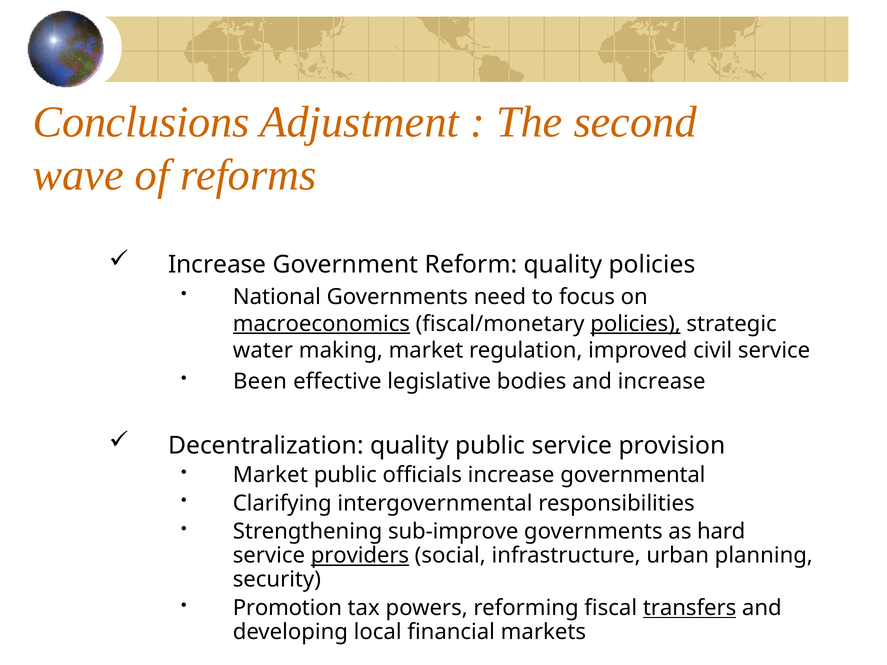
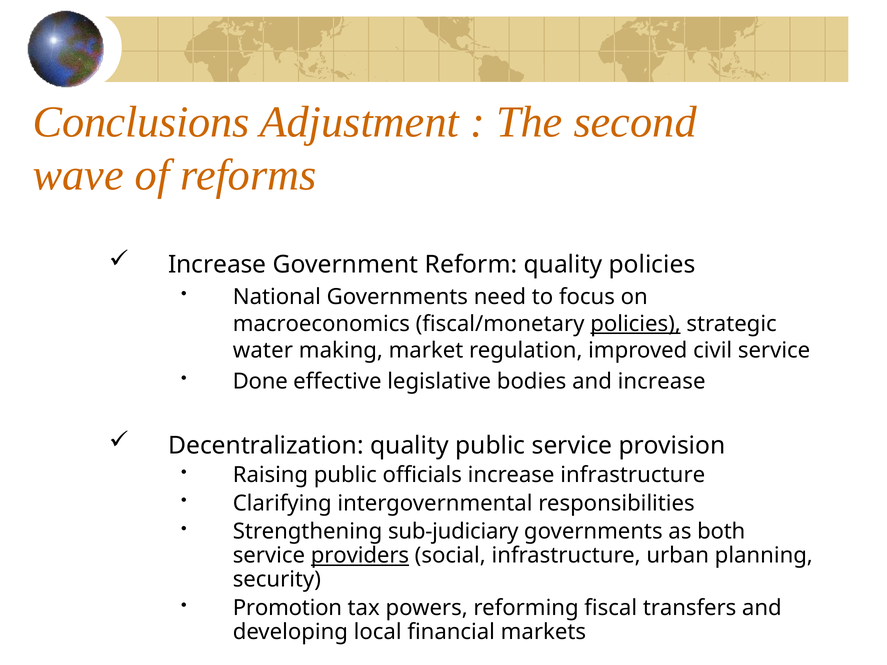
macroeconomics underline: present -> none (321, 324)
Been: Been -> Done (260, 381)
Market: Market -> Raising (270, 475)
increase governmental: governmental -> infrastructure (633, 475)
sub-improve: sub-improve -> sub-judiciary (453, 532)
hard: hard -> both (721, 532)
transfers underline: present -> none (690, 608)
